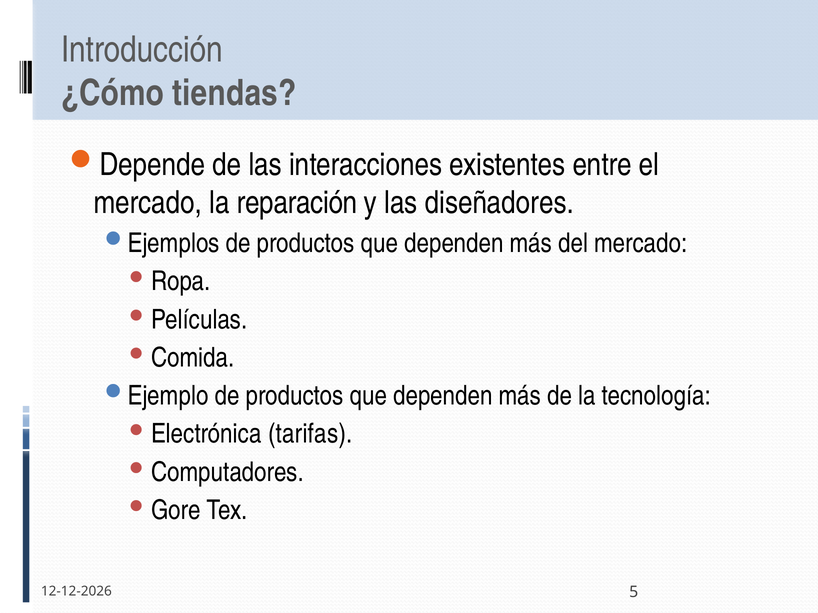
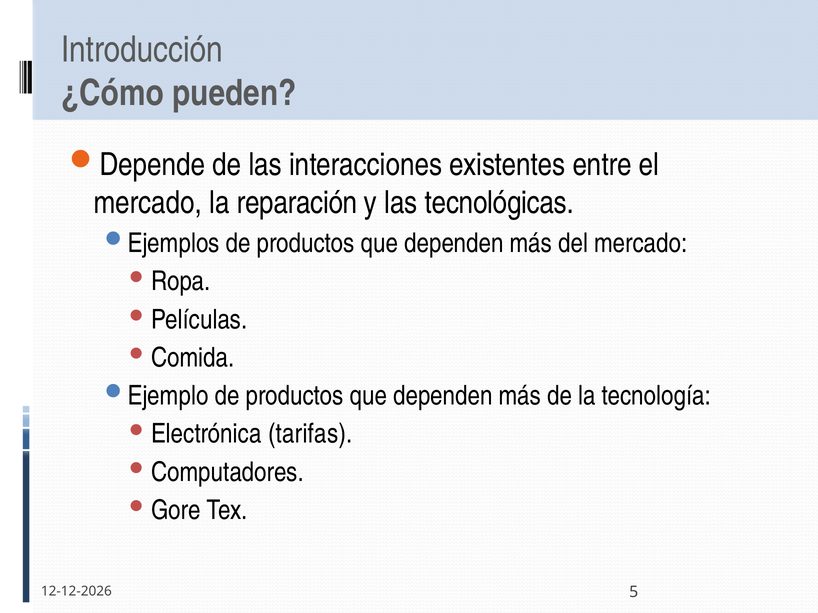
tiendas: tiendas -> pueden (234, 93)
diseñadores: diseñadores -> tecnológicas (499, 203)
